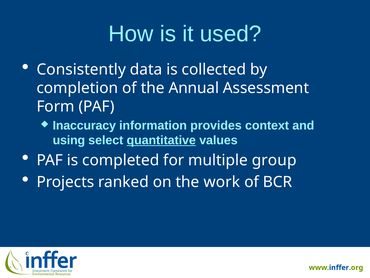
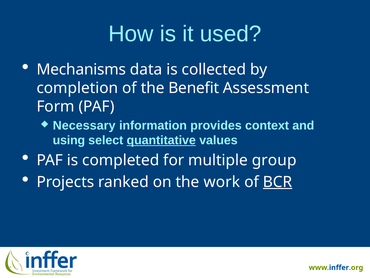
Consistently: Consistently -> Mechanisms (81, 69)
Annual: Annual -> Benefit (194, 88)
Inaccuracy: Inaccuracy -> Necessary (84, 125)
BCR underline: none -> present (278, 182)
